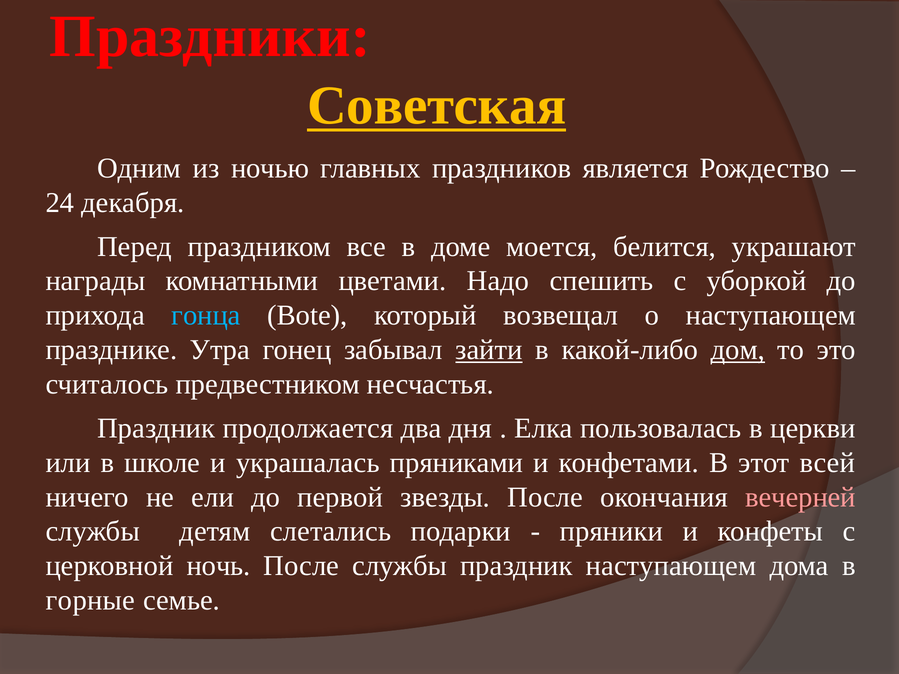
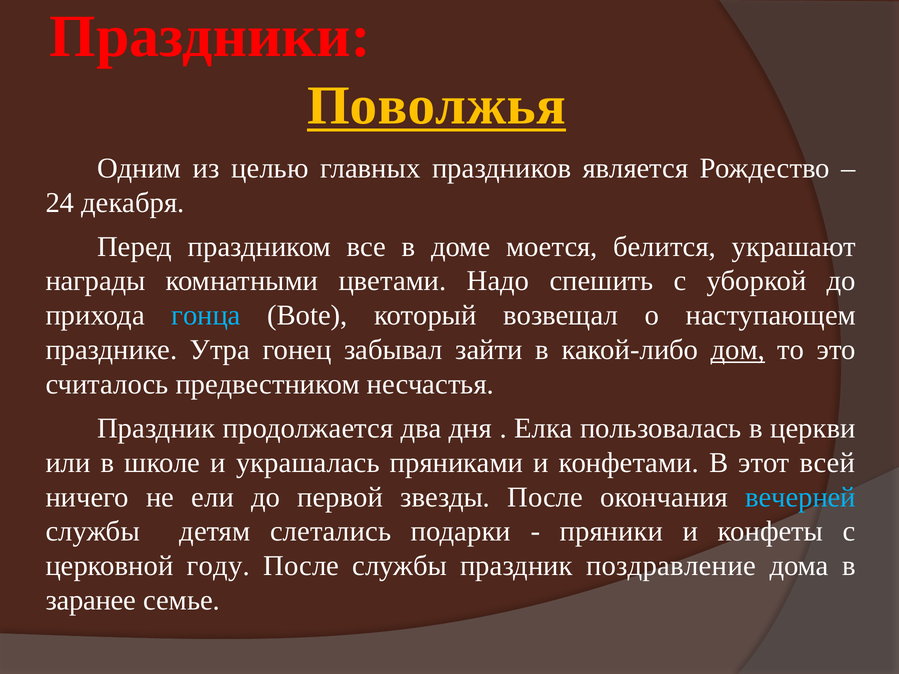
Советская: Советская -> Поволжья (436, 106)
ночью: ночью -> целью (270, 168)
зайти underline: present -> none (489, 350)
вечерней colour: pink -> light blue (801, 497)
ночь: ночь -> году (218, 566)
праздник наступающем: наступающем -> поздравление (671, 566)
горные: горные -> заранее (91, 601)
